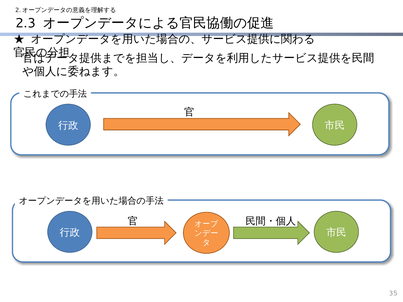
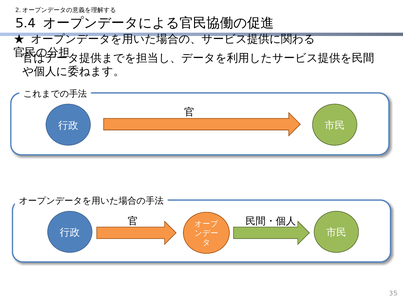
2.3: 2.3 -> 5.4 (25, 23)
